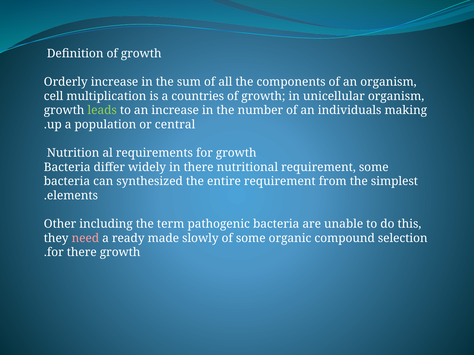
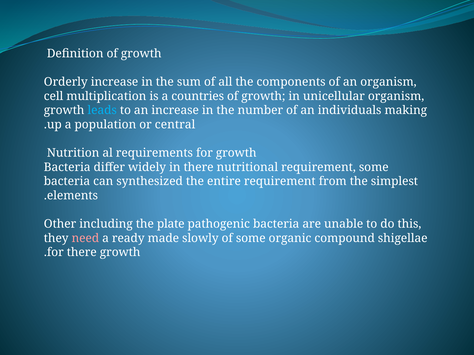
leads colour: light green -> light blue (102, 111)
term: term -> plate (171, 224)
selection: selection -> shigellae (403, 238)
